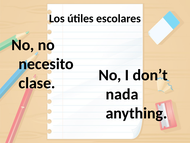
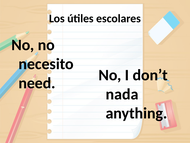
clase: clase -> need (37, 83)
